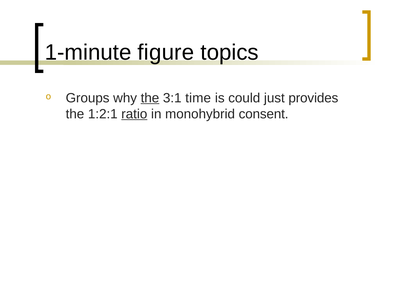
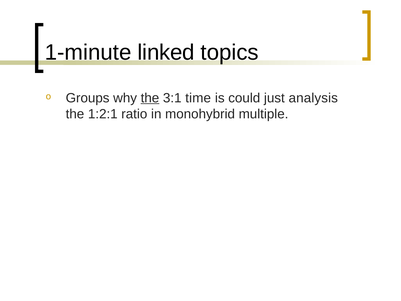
figure: figure -> linked (166, 52)
provides: provides -> analysis (313, 98)
ratio underline: present -> none (134, 114)
consent: consent -> multiple (264, 114)
